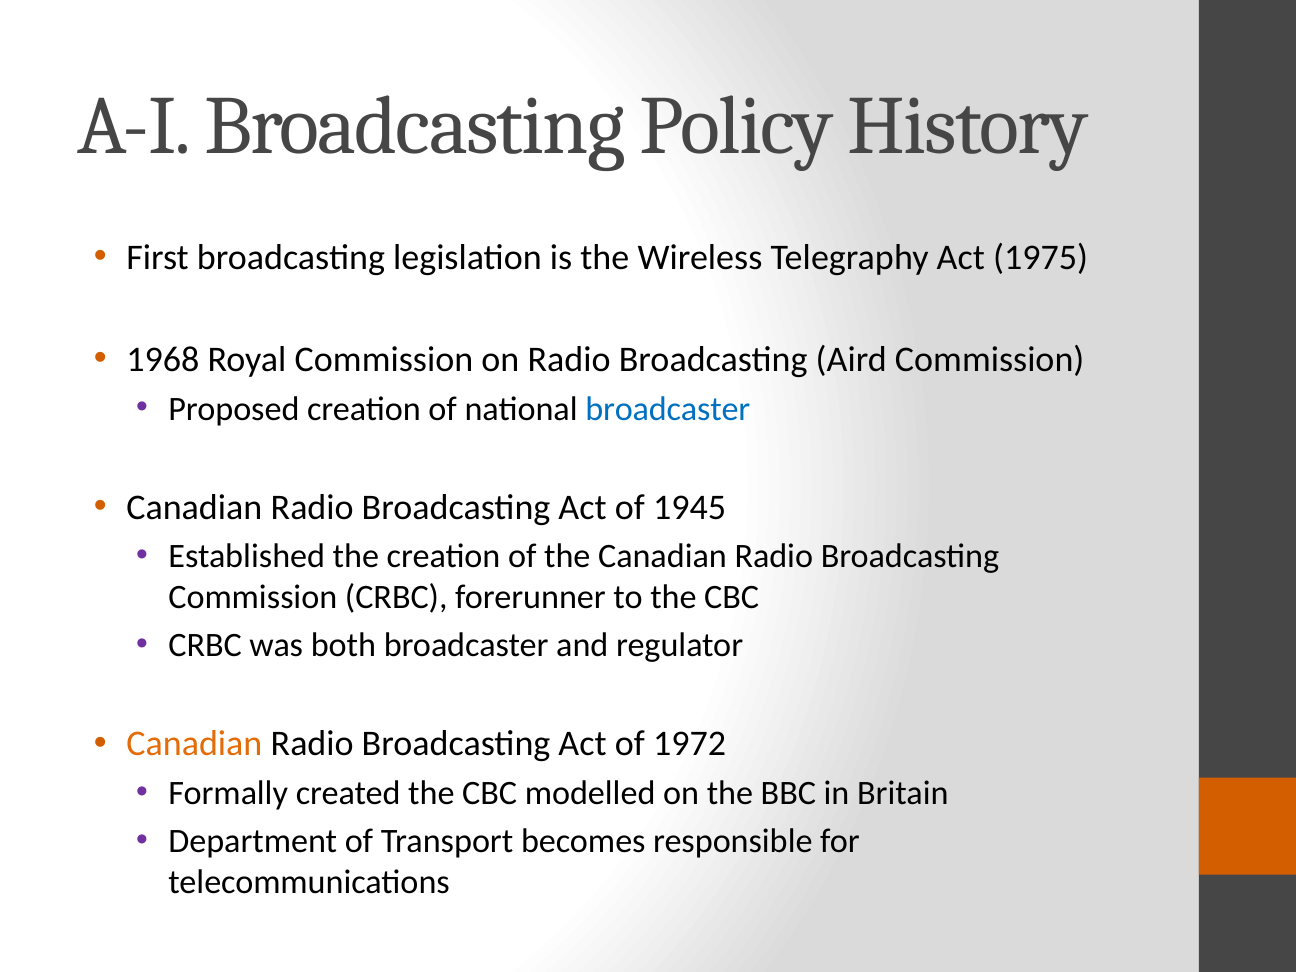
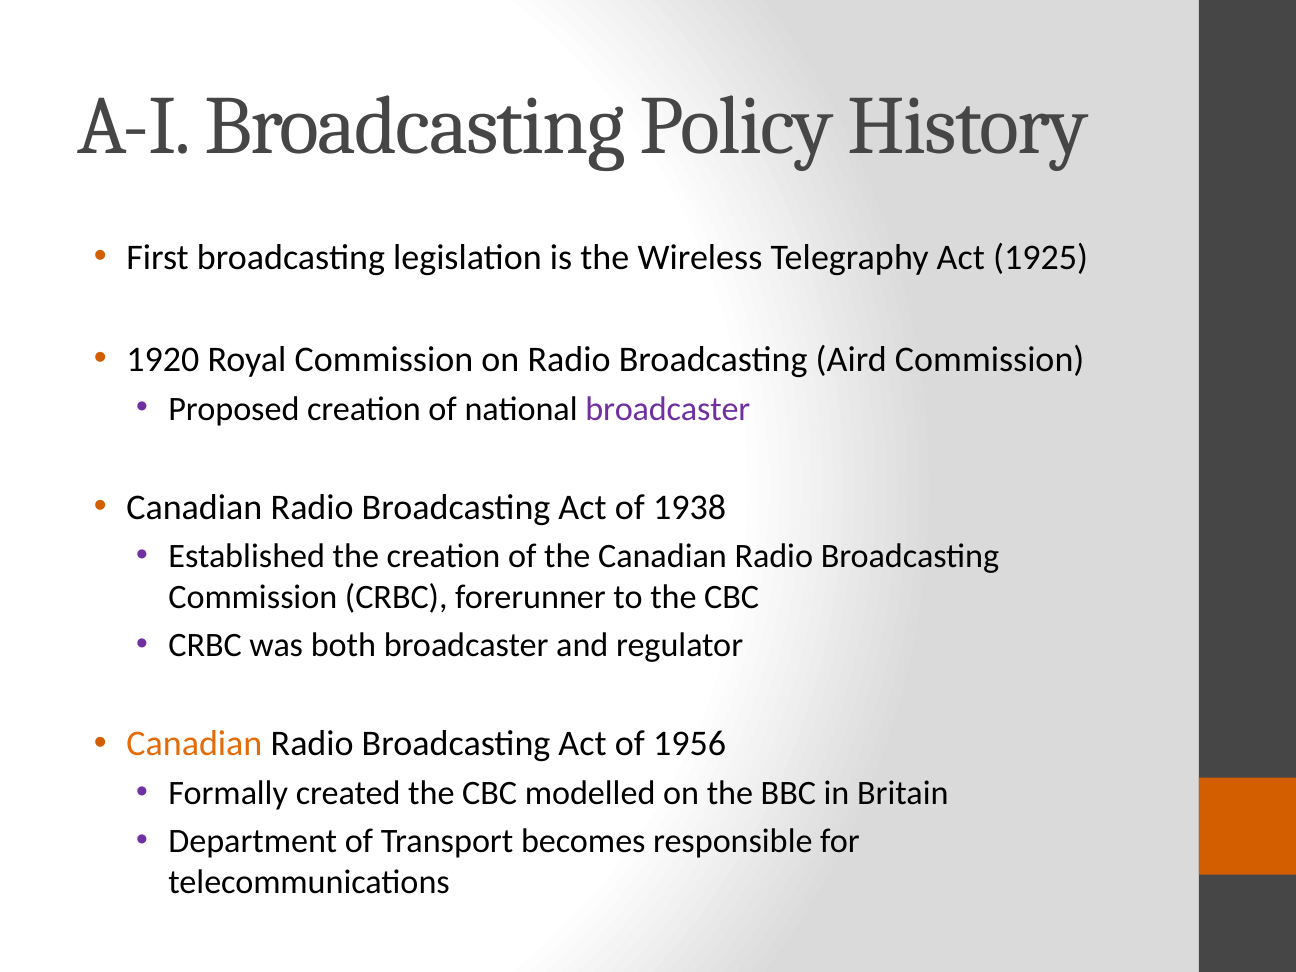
1975: 1975 -> 1925 (1041, 257)
1968: 1968 -> 1920 (163, 360)
broadcaster colour: blue -> purple (668, 409)
1945: 1945 -> 1938 (690, 507)
1972: 1972 -> 1956 (690, 744)
